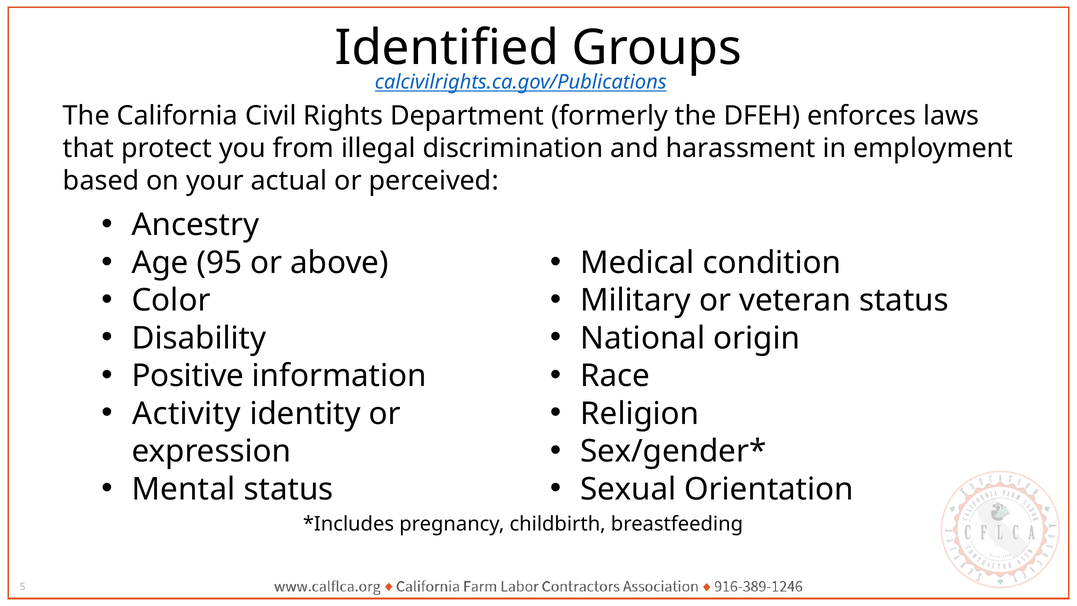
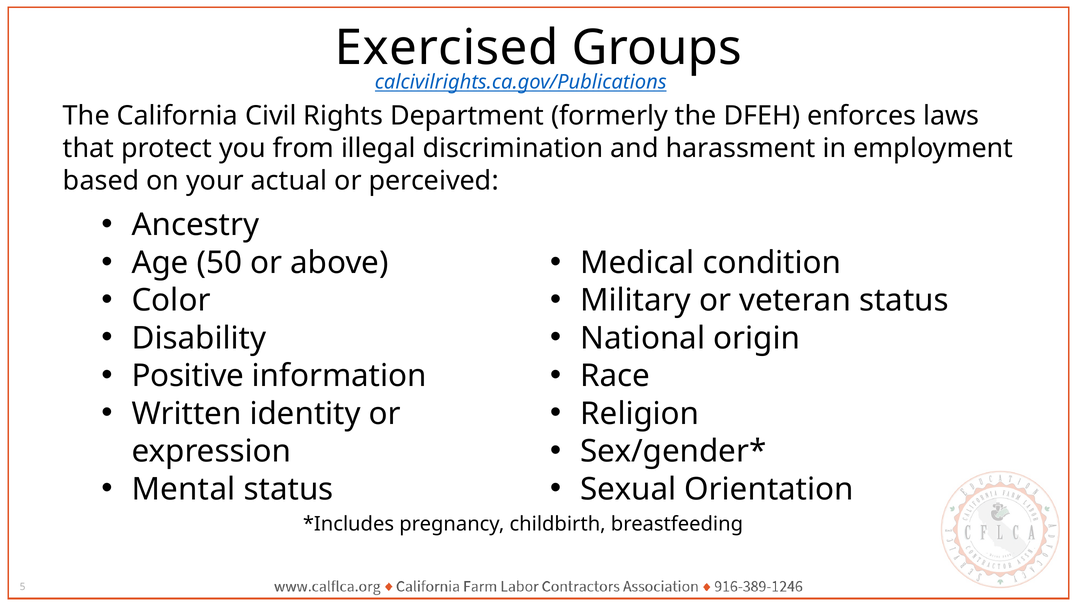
Identified: Identified -> Exercised (447, 48)
95: 95 -> 50 (219, 263)
Activity: Activity -> Written (187, 414)
